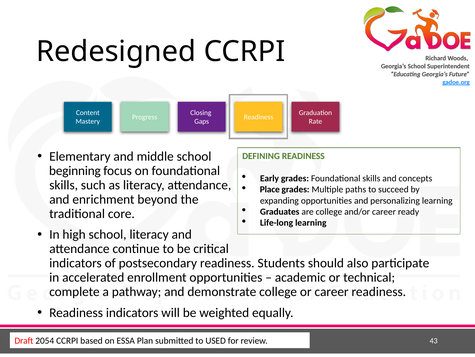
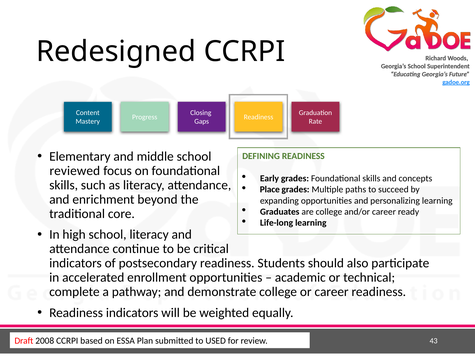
beginning: beginning -> reviewed (75, 170)
2054: 2054 -> 2008 (45, 340)
